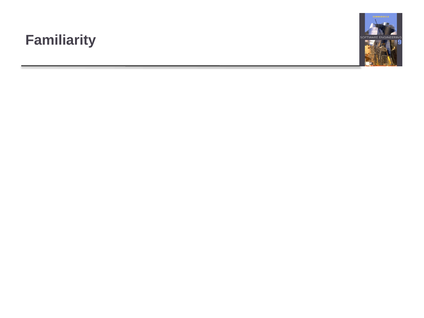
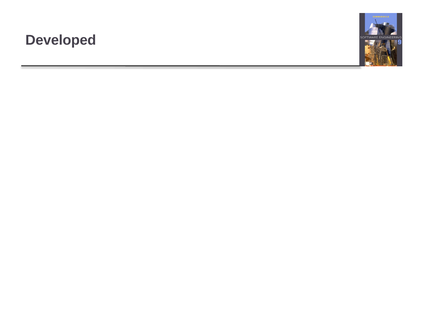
Familiarity: Familiarity -> Developed (61, 40)
